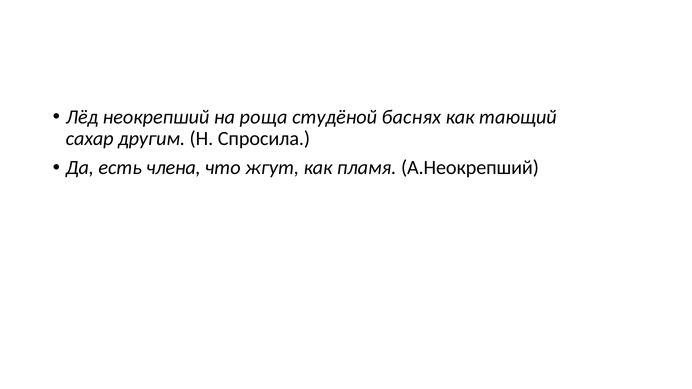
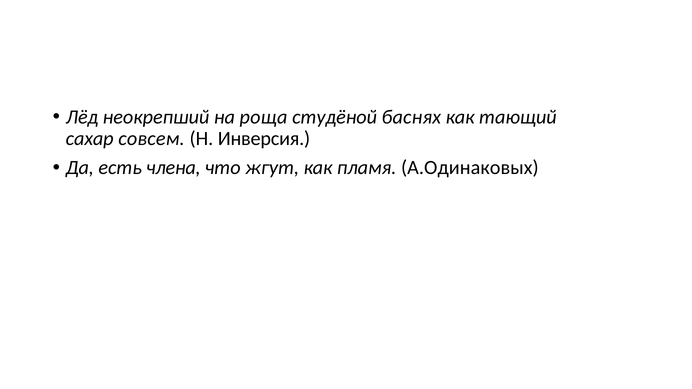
другим: другим -> совсем (151, 139)
Спросила: Спросила -> Инверсия (264, 139)
А.Неокрепший: А.Неокрепший -> А.Одинаковых (470, 168)
